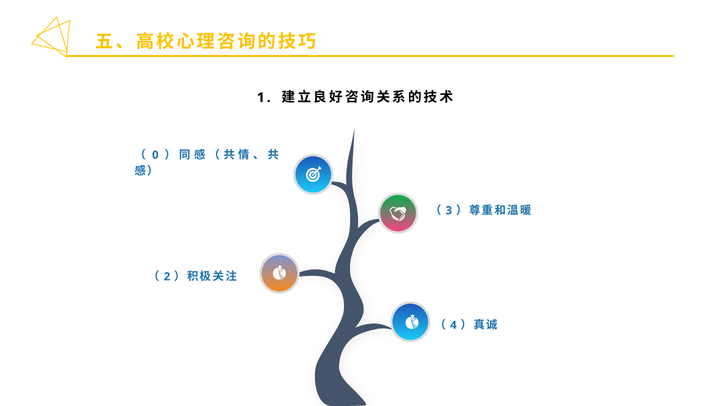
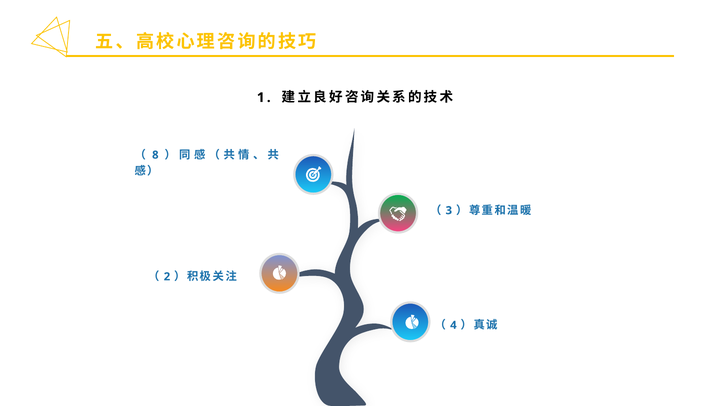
0: 0 -> 8 (155, 155)
